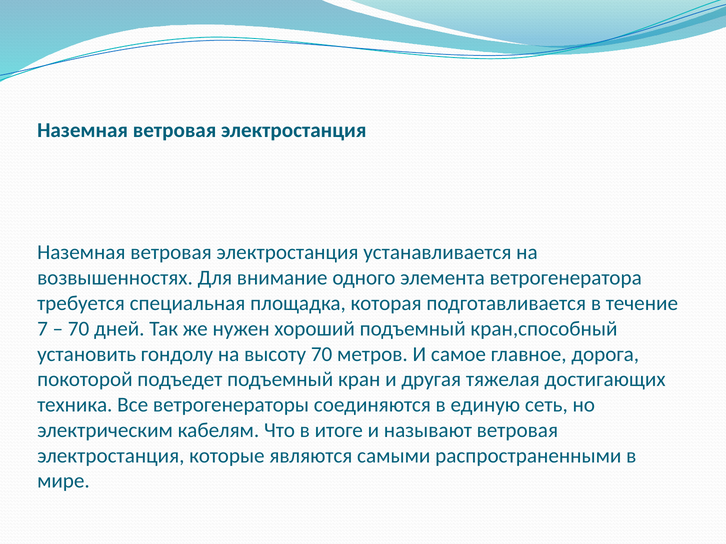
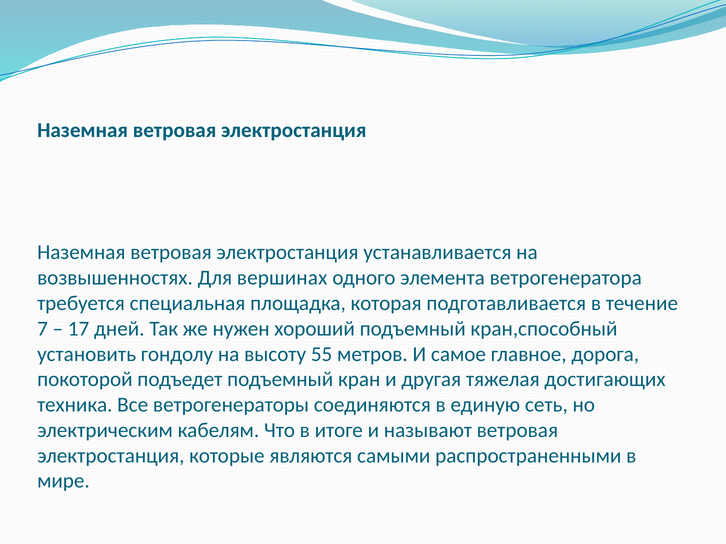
внимание: внимание -> вершинах (282, 278)
70: 70 -> 17 (79, 329)
высоту 70: 70 -> 55 (322, 354)
